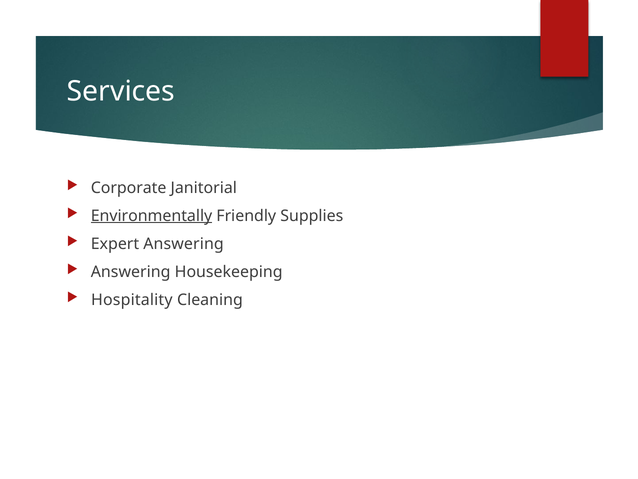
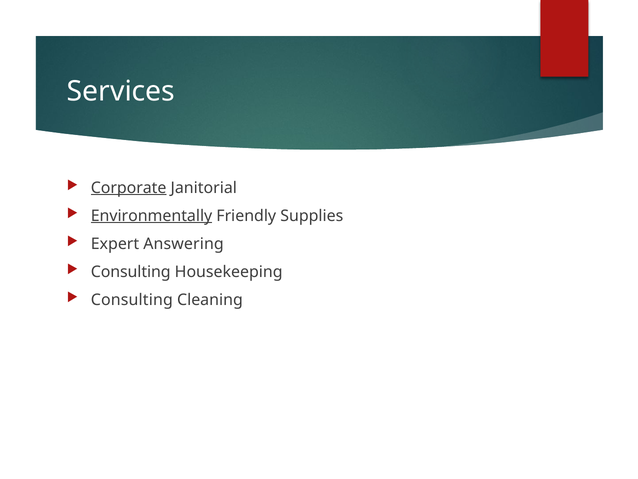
Corporate underline: none -> present (129, 188)
Answering: Answering -> Consulting (131, 272)
Hospitality: Hospitality -> Consulting (132, 300)
